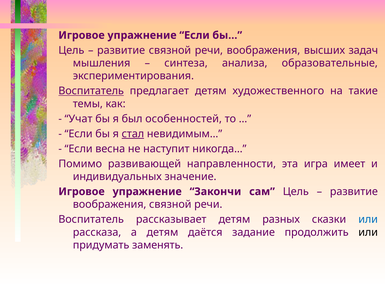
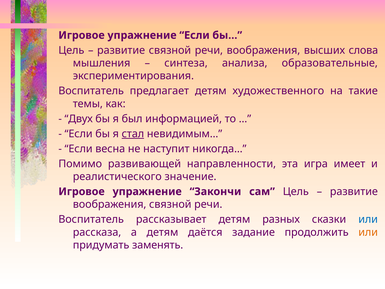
задач: задач -> слова (363, 50)
Воспитатель underline: present -> none (91, 91)
Учат: Учат -> Двух (79, 119)
особенностей: особенностей -> информацией (184, 119)
индивидуальных: индивидуальных -> реалистического (117, 176)
или colour: black -> orange (368, 232)
